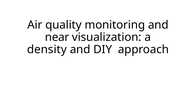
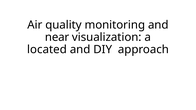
density: density -> located (47, 50)
